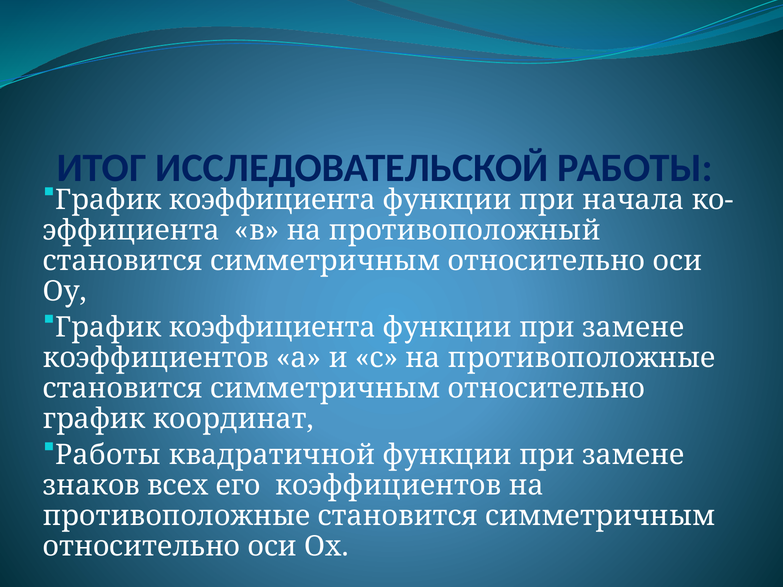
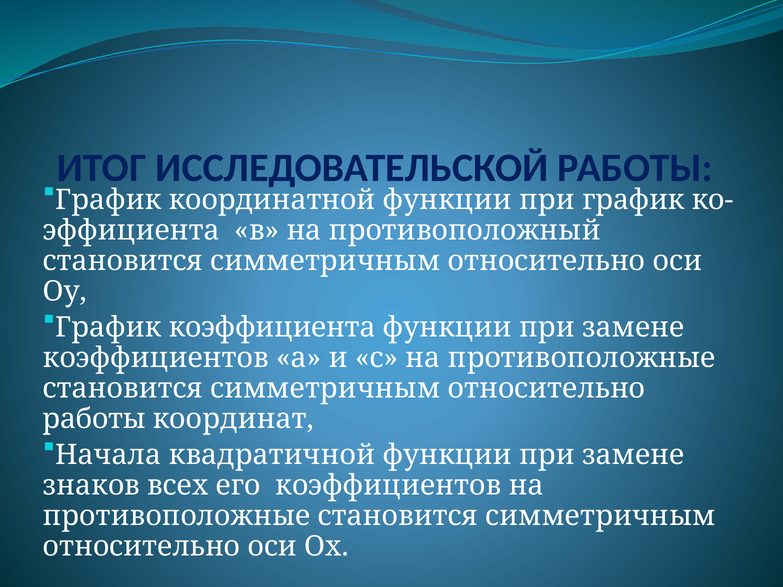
коэффициента: коэффициента -> координатной (272, 200)
при начала: начала -> график (633, 200)
график: график -> работы (94, 419)
Работы: Работы -> Начала (108, 455)
